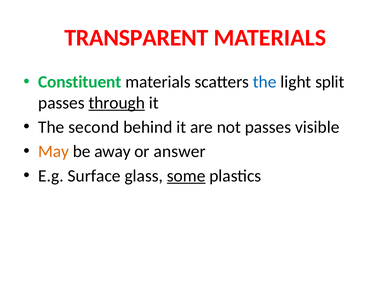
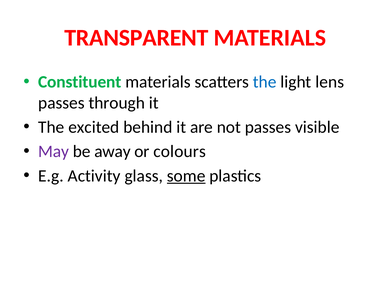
split: split -> lens (330, 82)
through underline: present -> none (117, 103)
second: second -> excited (94, 127)
May colour: orange -> purple (54, 152)
answer: answer -> colours (180, 152)
Surface: Surface -> Activity (94, 176)
